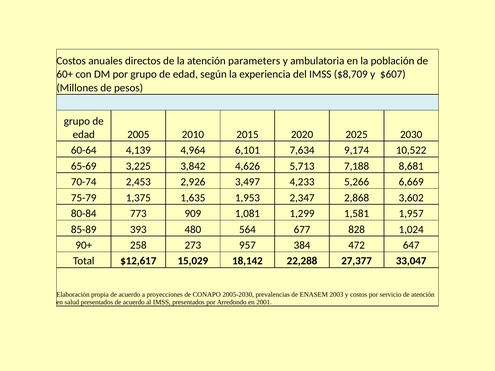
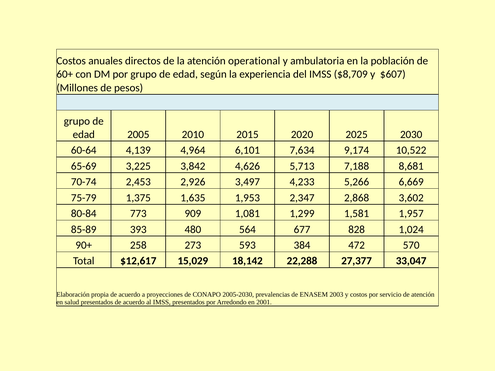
parameters: parameters -> operational (254, 61)
957: 957 -> 593 (247, 245)
647: 647 -> 570 (411, 245)
